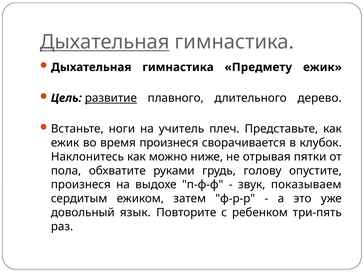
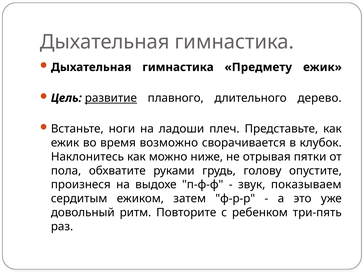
Дыхательная underline: present -> none (105, 42)
учитель: учитель -> ладоши (182, 129)
время произнеся: произнеся -> возможно (169, 143)
язык: язык -> ритм (135, 213)
